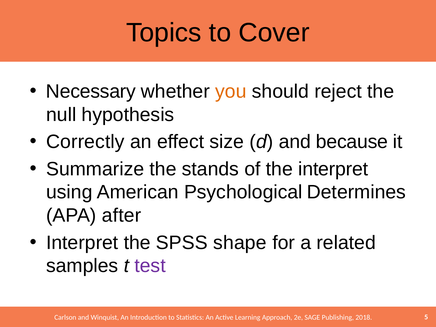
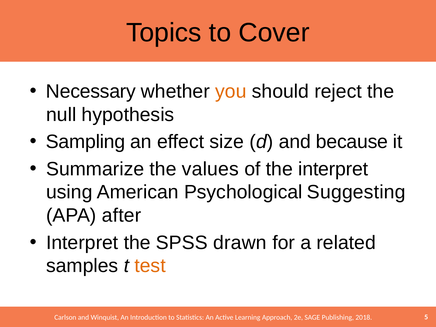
Correctly: Correctly -> Sampling (86, 142)
stands: stands -> values (210, 169)
Determines: Determines -> Suggesting (356, 192)
shape: shape -> drawn (240, 243)
test colour: purple -> orange (150, 266)
